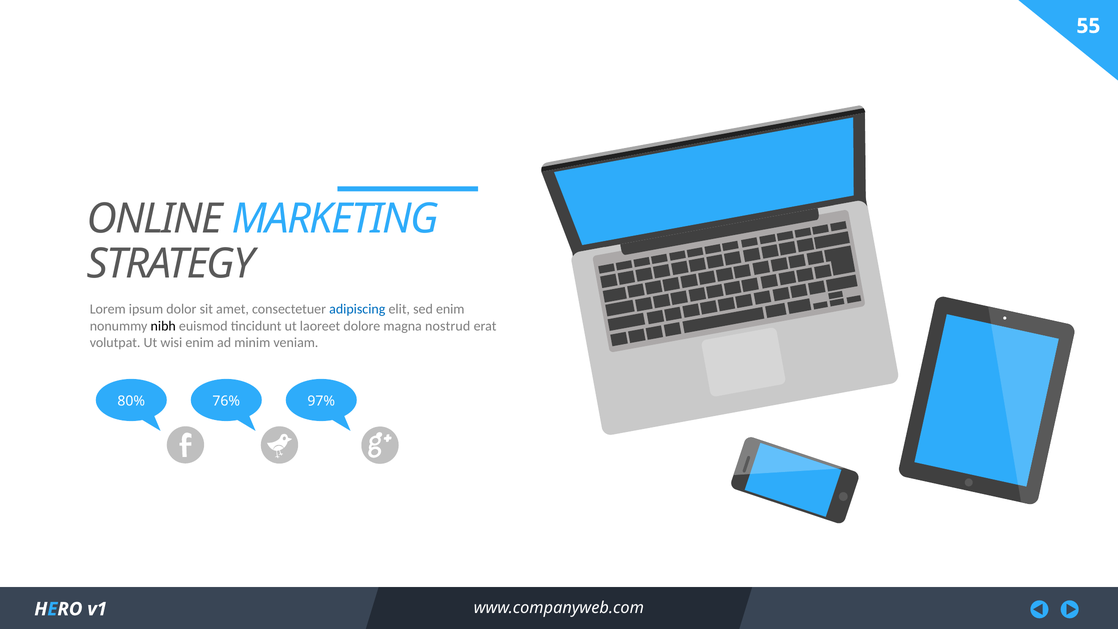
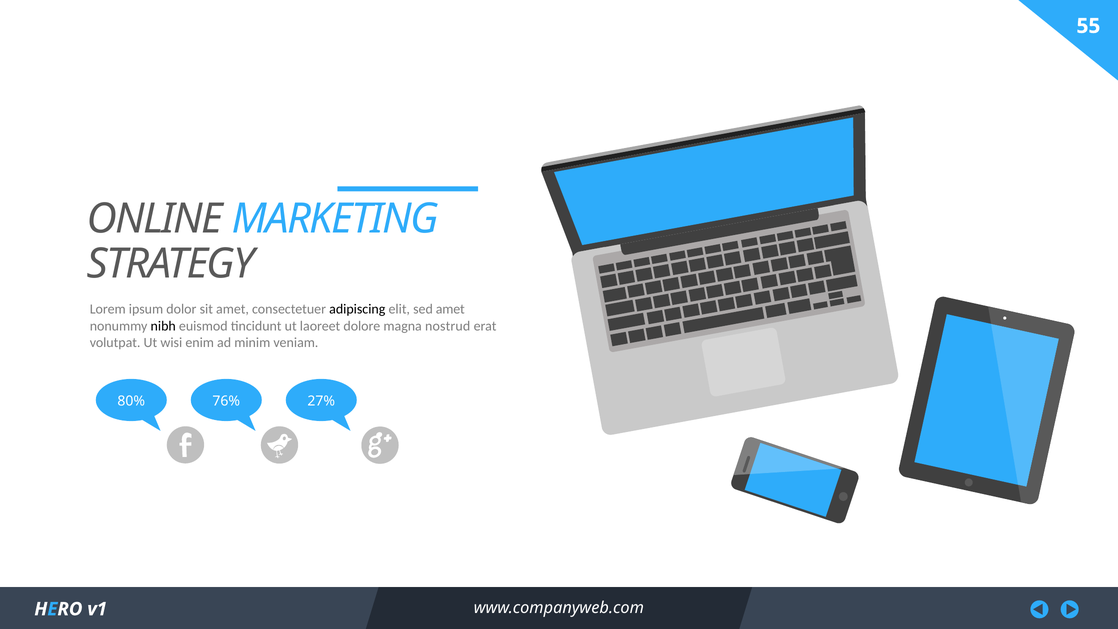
adipiscing colour: blue -> black (357, 309)
sed enim: enim -> amet (450, 309)
97%: 97% -> 27% (321, 401)
